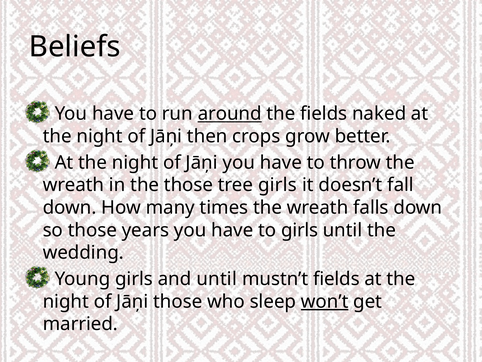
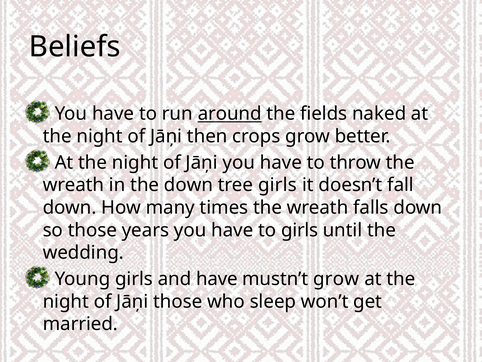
the those: those -> down (188, 185)
and until: until -> have (217, 279)
mustn’t fields: fields -> grow (336, 279)
won’t underline: present -> none (325, 301)
